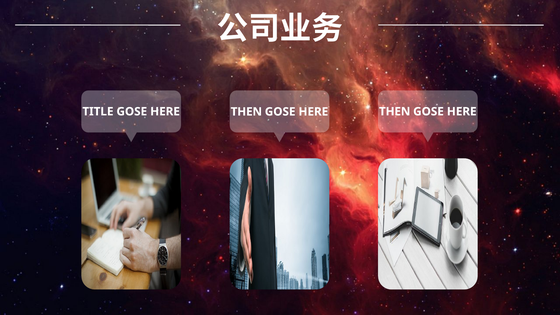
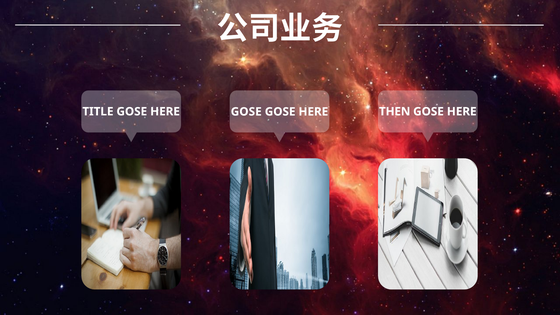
THEN: THEN -> GOSE (246, 112)
